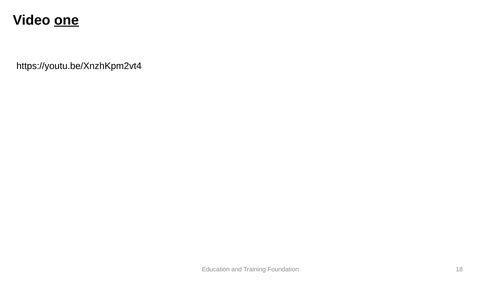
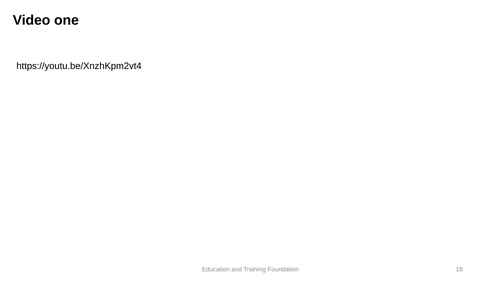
one underline: present -> none (66, 20)
